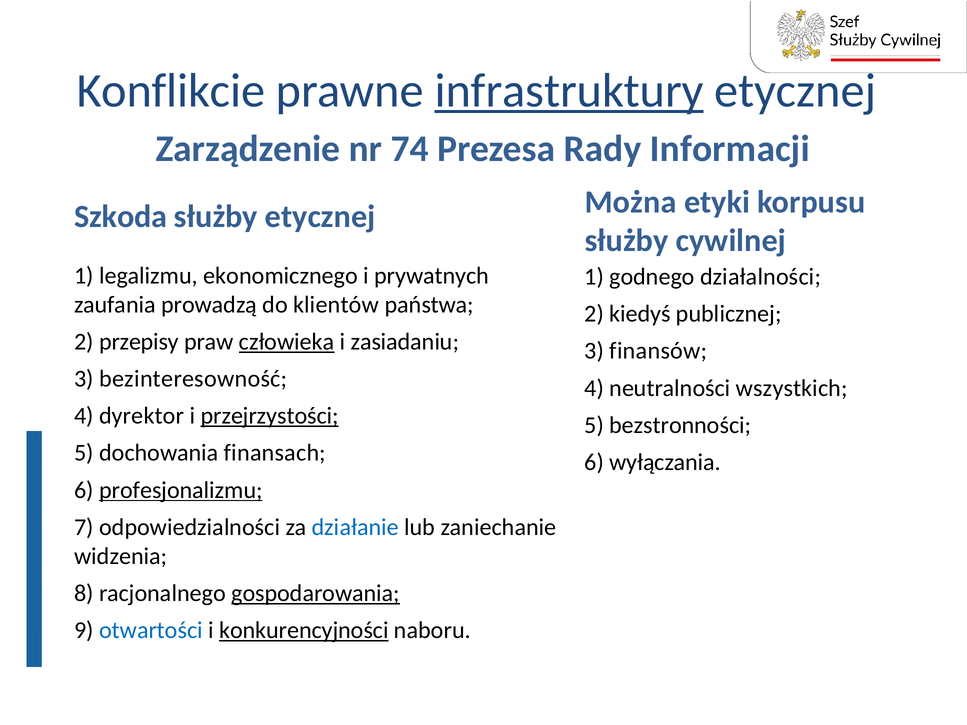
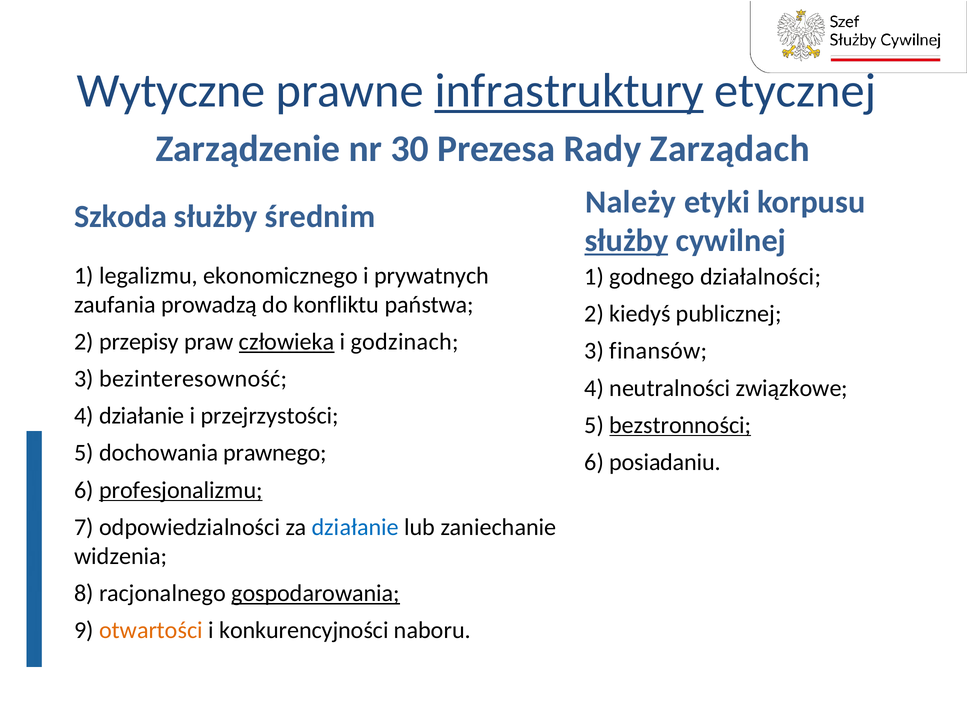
Konflikcie: Konflikcie -> Wytyczne (171, 91)
74: 74 -> 30 (410, 149)
Informacji: Informacji -> Zarządach (730, 149)
Można: Można -> Należy (631, 202)
służby etycznej: etycznej -> średnim (320, 217)
służby underline: none -> present (626, 241)
klientów: klientów -> konfliktu (336, 305)
zasiadaniu: zasiadaniu -> godzinach (405, 342)
wszystkich: wszystkich -> związkowe (792, 388)
4 dyrektor: dyrektor -> działanie (142, 416)
przejrzystości underline: present -> none (270, 416)
bezstronności underline: none -> present (680, 425)
finansach: finansach -> prawnego (275, 453)
wyłączania: wyłączania -> posiadaniu (665, 462)
otwartości colour: blue -> orange (151, 631)
konkurencyjności underline: present -> none (304, 631)
